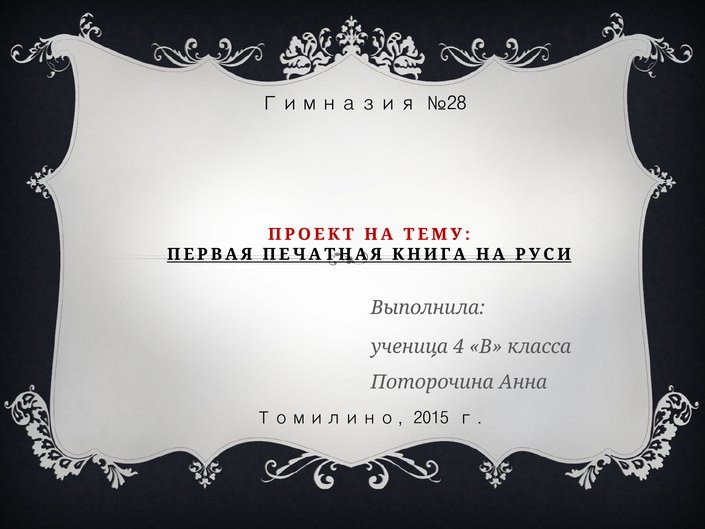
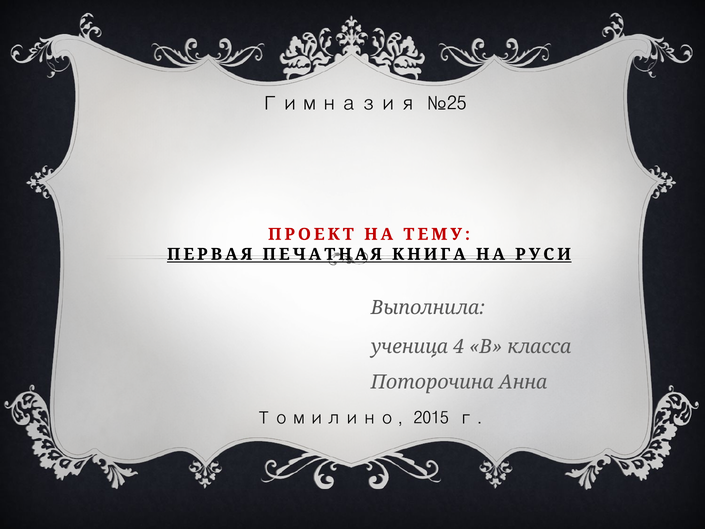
№28: №28 -> №25 (447, 103)
